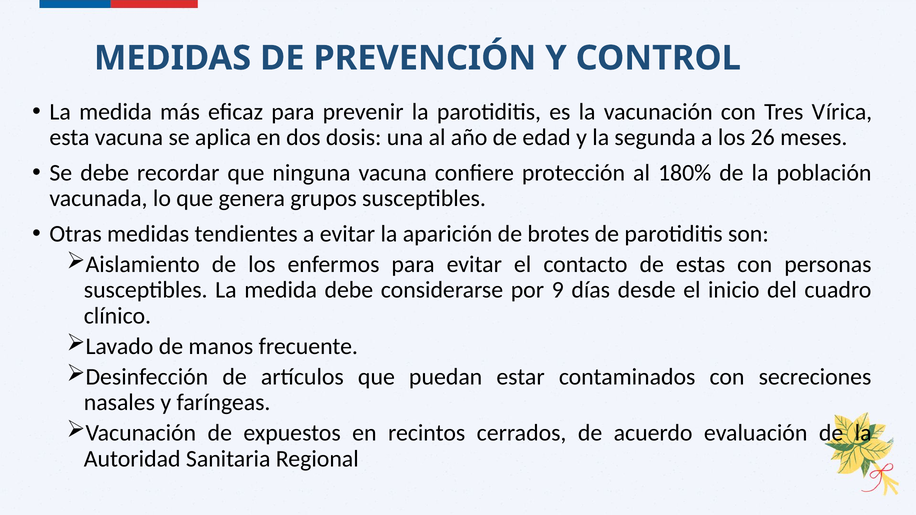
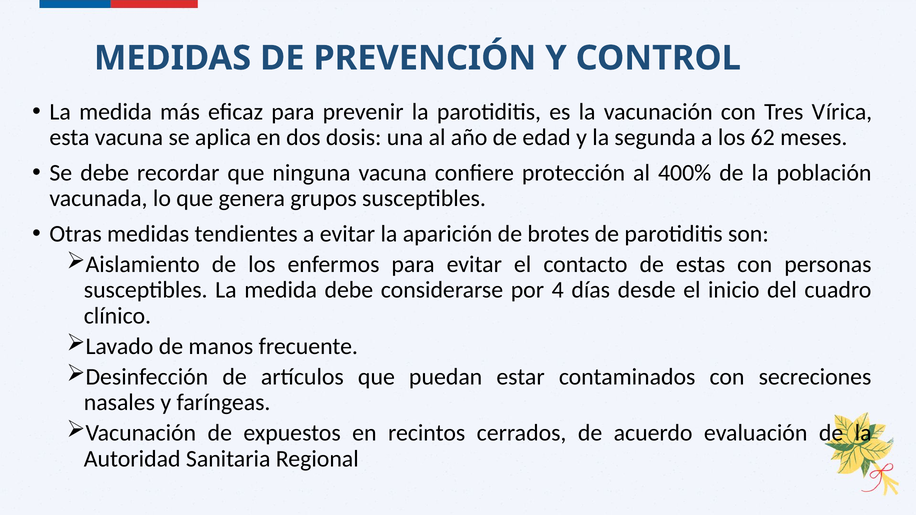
26: 26 -> 62 (763, 138)
180%: 180% -> 400% (685, 173)
9: 9 -> 4 (558, 290)
